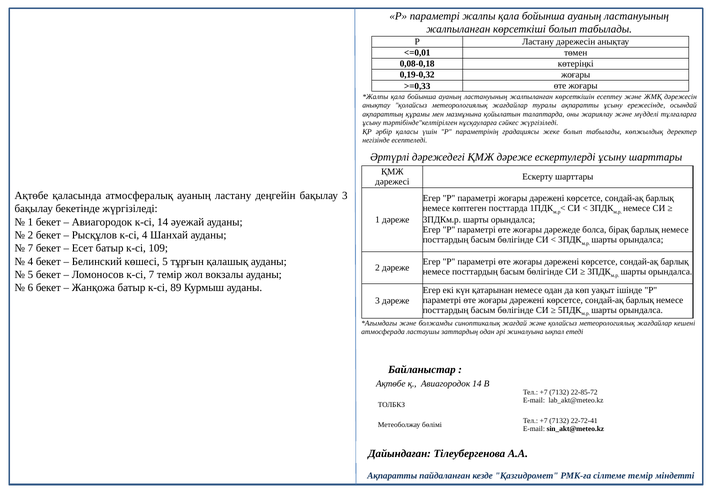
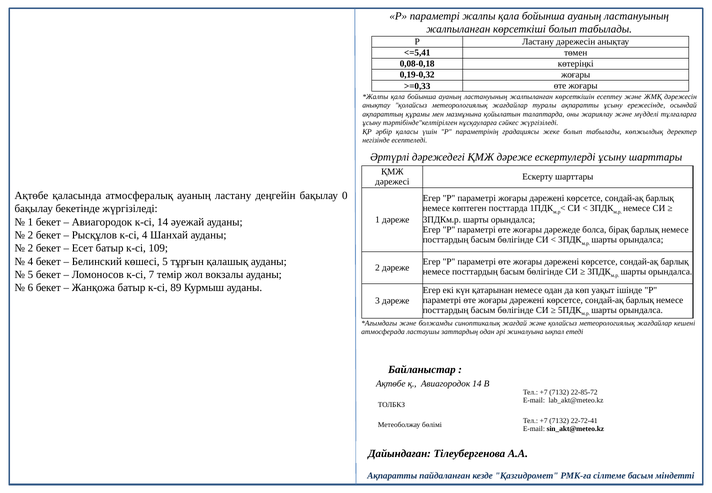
<=0,01: <=0,01 -> <=5,41 (417, 53)
бақылау 3: 3 -> 0 (345, 196)
7: 7 -> 2 (30, 248)
сілтеме темір: темір -> басым (641, 476)
